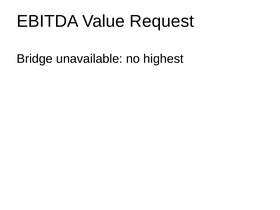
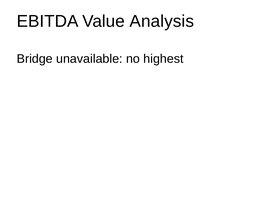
Request: Request -> Analysis (162, 21)
